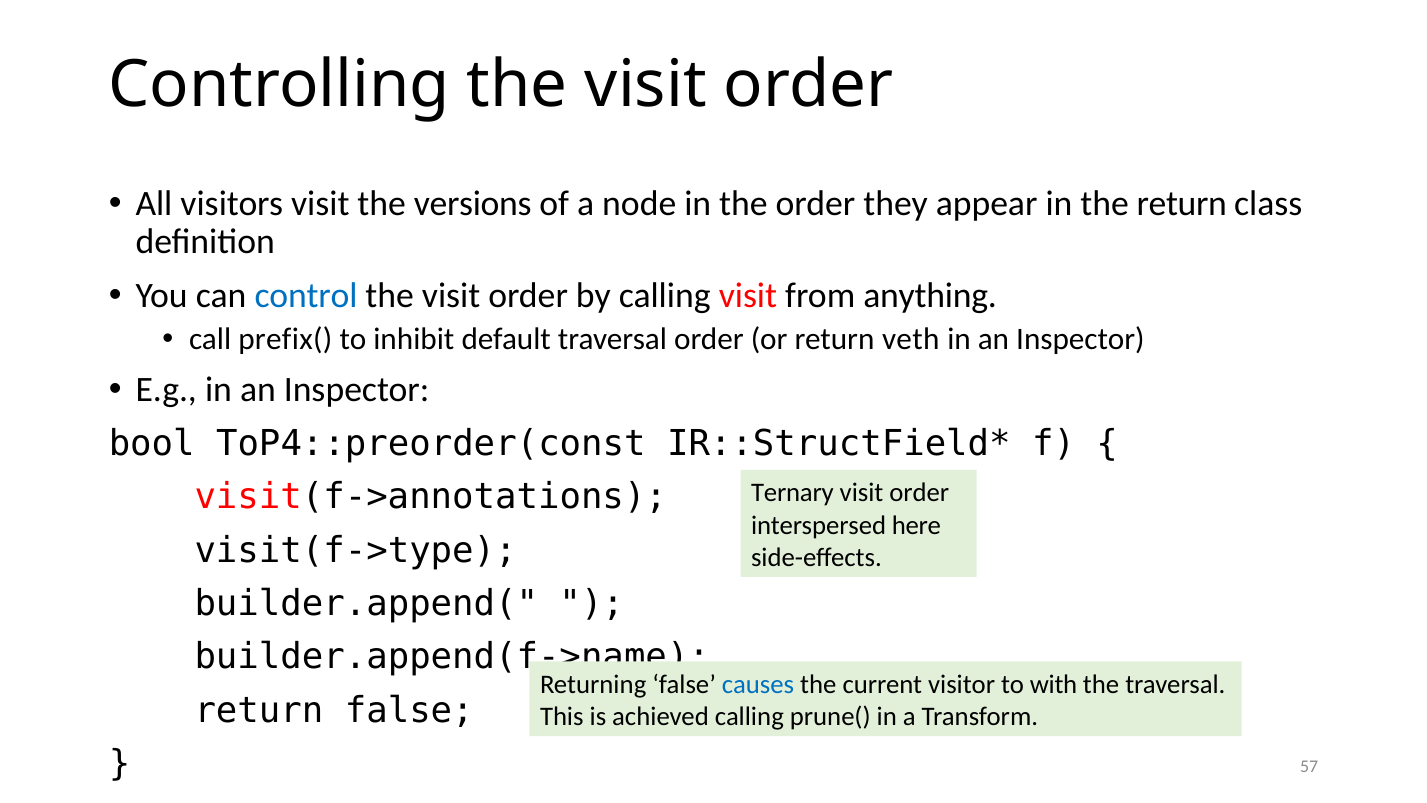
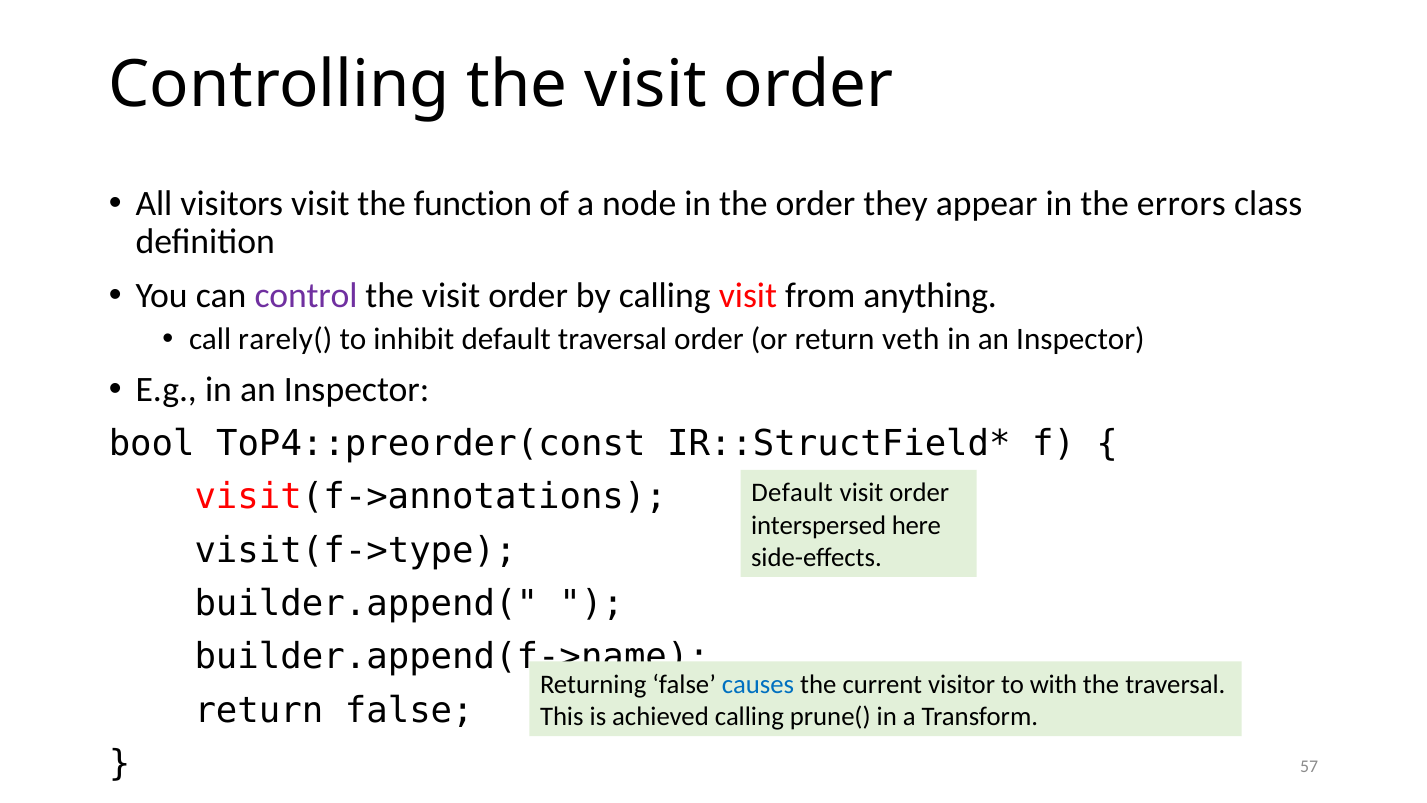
versions: versions -> function (473, 204)
the return: return -> errors (1181, 204)
control colour: blue -> purple (306, 295)
prefix(: prefix( -> rarely( (285, 339)
Ternary: Ternary -> Default (792, 493)
